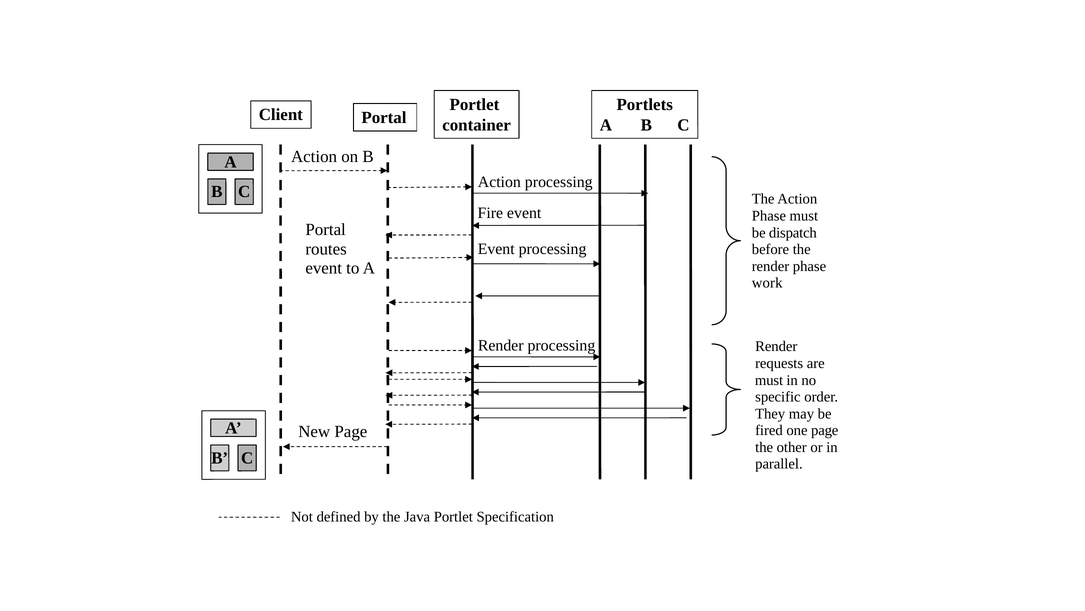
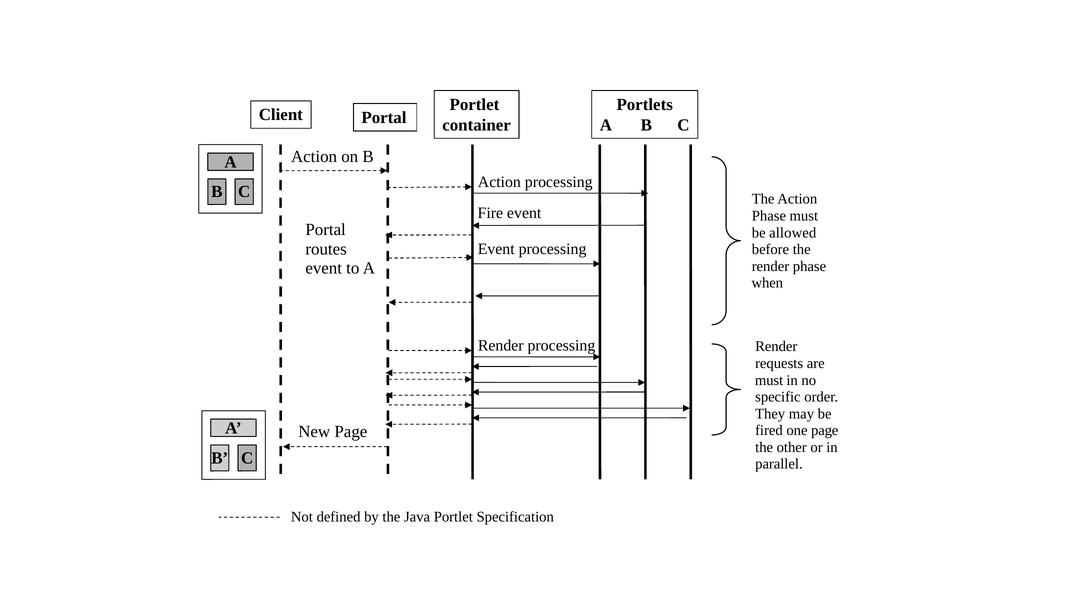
dispatch: dispatch -> allowed (793, 232)
work: work -> when (767, 283)
